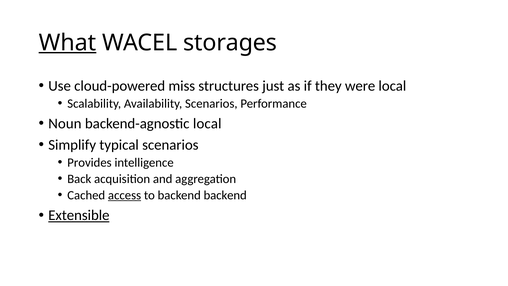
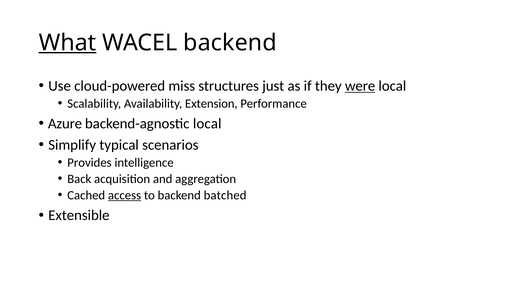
WACEL storages: storages -> backend (230, 43)
were underline: none -> present (360, 86)
Availability Scenarios: Scenarios -> Extension (211, 103)
Noun: Noun -> Azure (65, 124)
backend backend: backend -> batched (225, 195)
Extensible underline: present -> none (79, 215)
